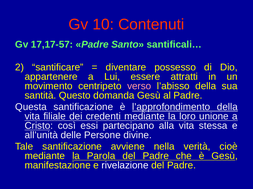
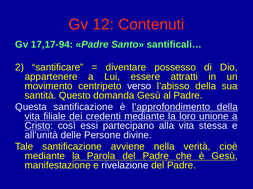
10: 10 -> 12 (103, 24)
17,17-57: 17,17-57 -> 17,17-94 (52, 45)
verso colour: pink -> white (139, 86)
